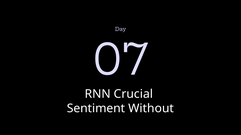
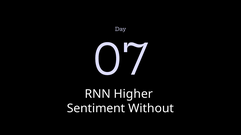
Crucial: Crucial -> Higher (133, 94)
